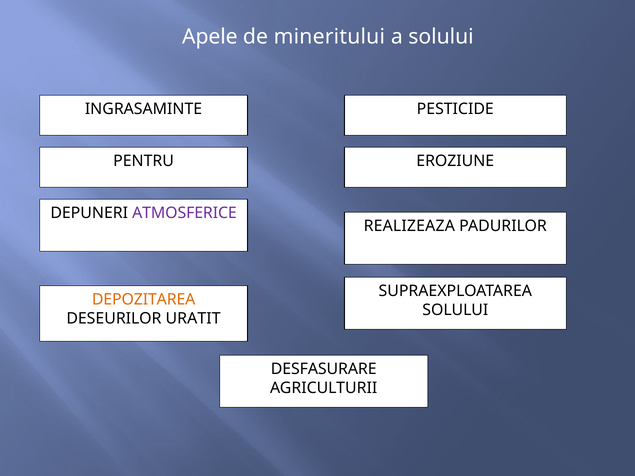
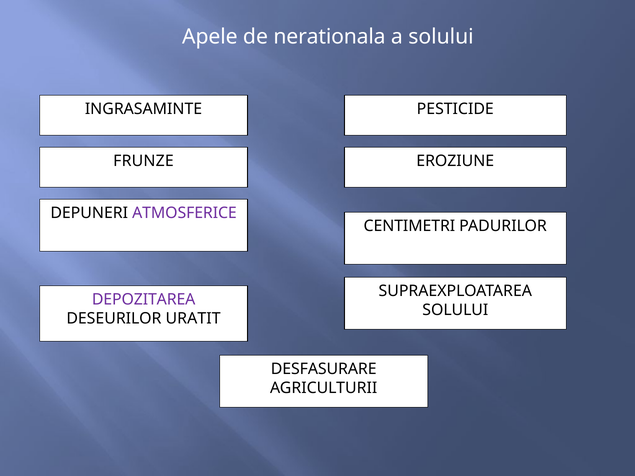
mineritului: mineritului -> nerationala (330, 37)
PENTRU: PENTRU -> FRUNZE (143, 161)
REALIZEAZA: REALIZEAZA -> CENTIMETRI (409, 226)
DEPOZITAREA colour: orange -> purple (144, 300)
